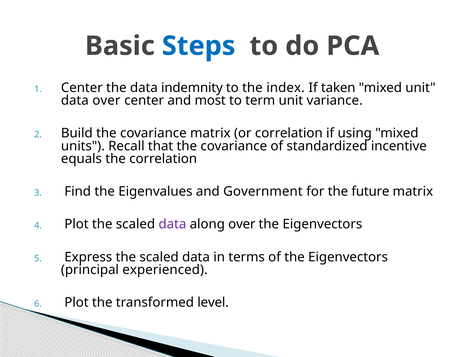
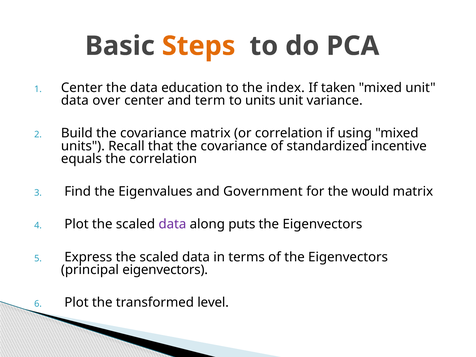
Steps colour: blue -> orange (199, 46)
indemnity: indemnity -> education (192, 88)
most: most -> term (210, 101)
to term: term -> units (260, 101)
future: future -> would (370, 191)
along over: over -> puts (242, 224)
principal experienced: experienced -> eigenvectors (165, 270)
